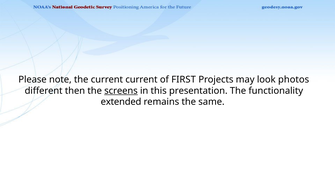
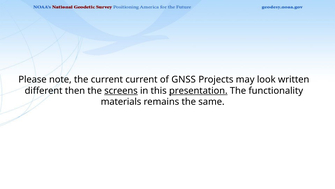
FIRST: FIRST -> GNSS (184, 79)
photos: photos -> written (294, 79)
presentation underline: none -> present (198, 90)
extended: extended -> materials (121, 102)
